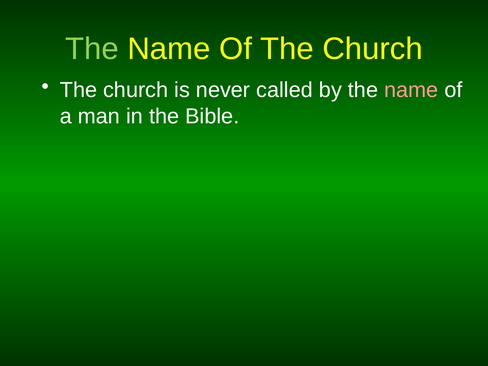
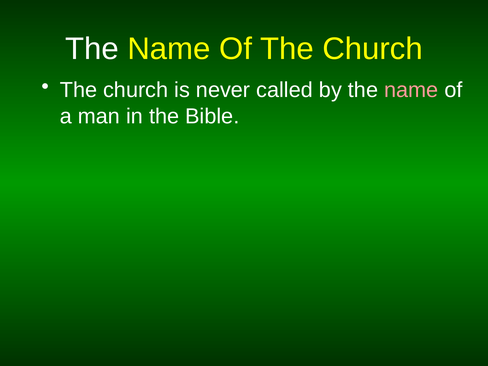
The colour: light green -> white (92, 49)
